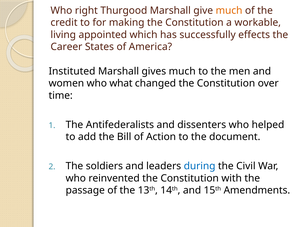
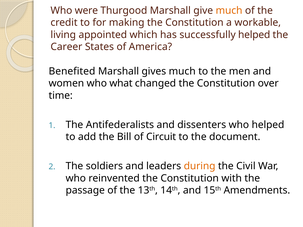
right: right -> were (86, 11)
successfully effects: effects -> helped (254, 35)
Instituted: Instituted -> Benefited (72, 71)
Action: Action -> Circuit (161, 137)
during colour: blue -> orange (200, 166)
